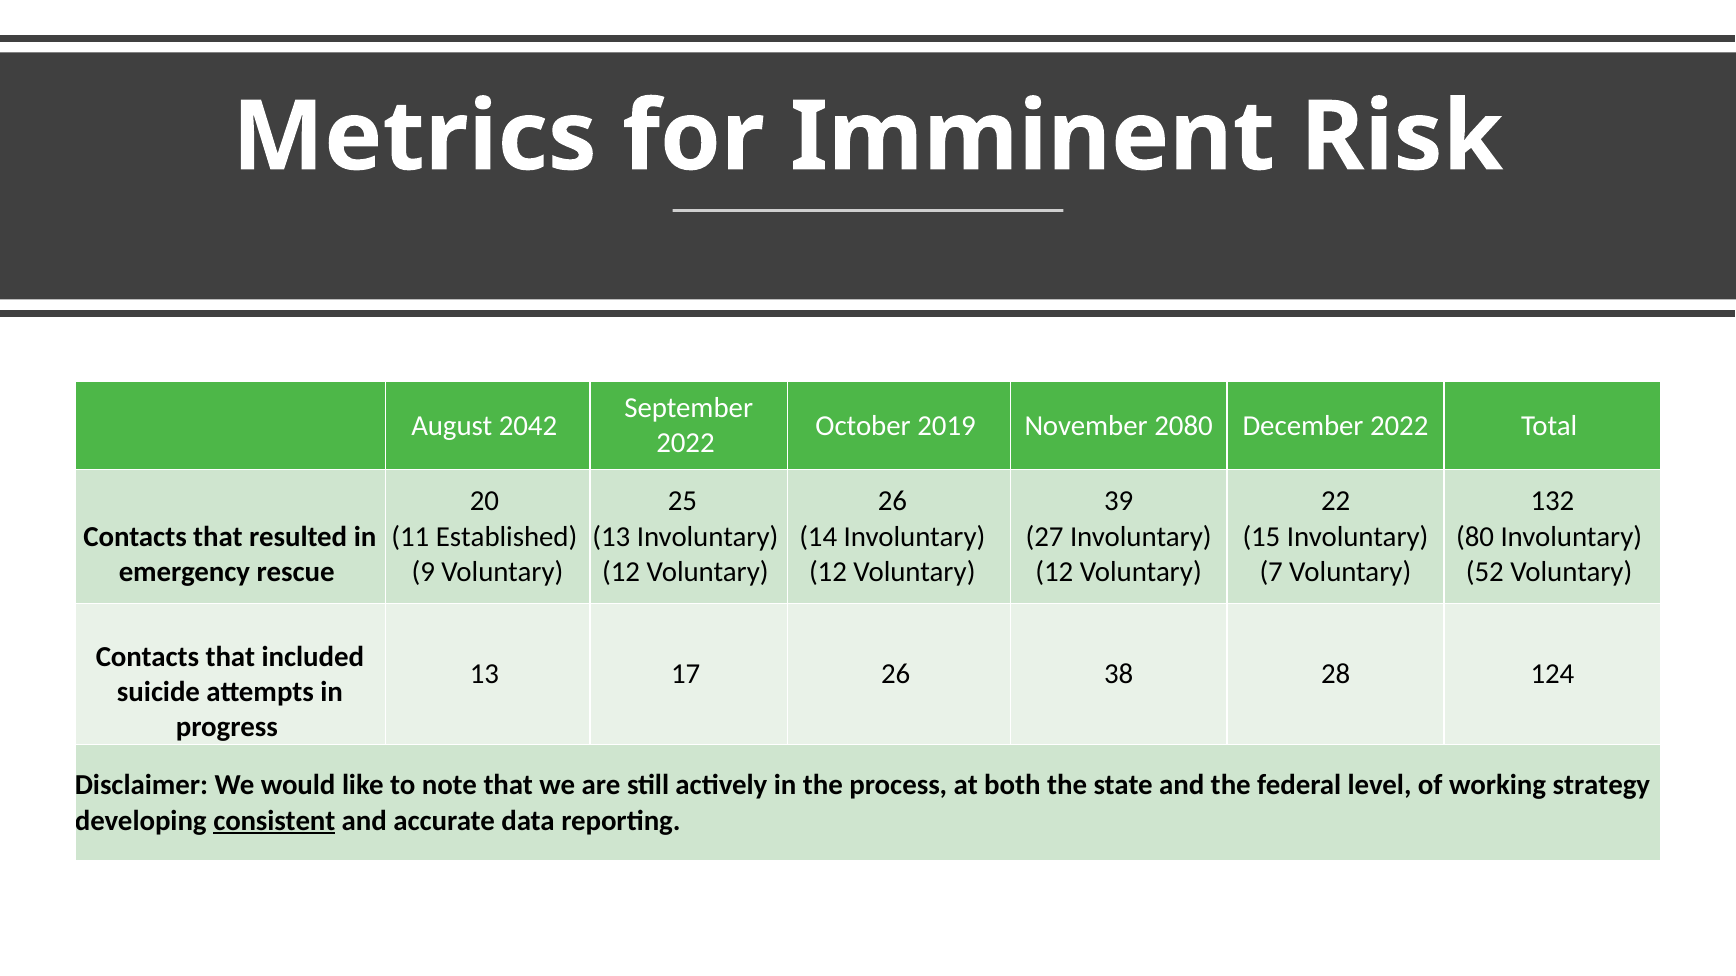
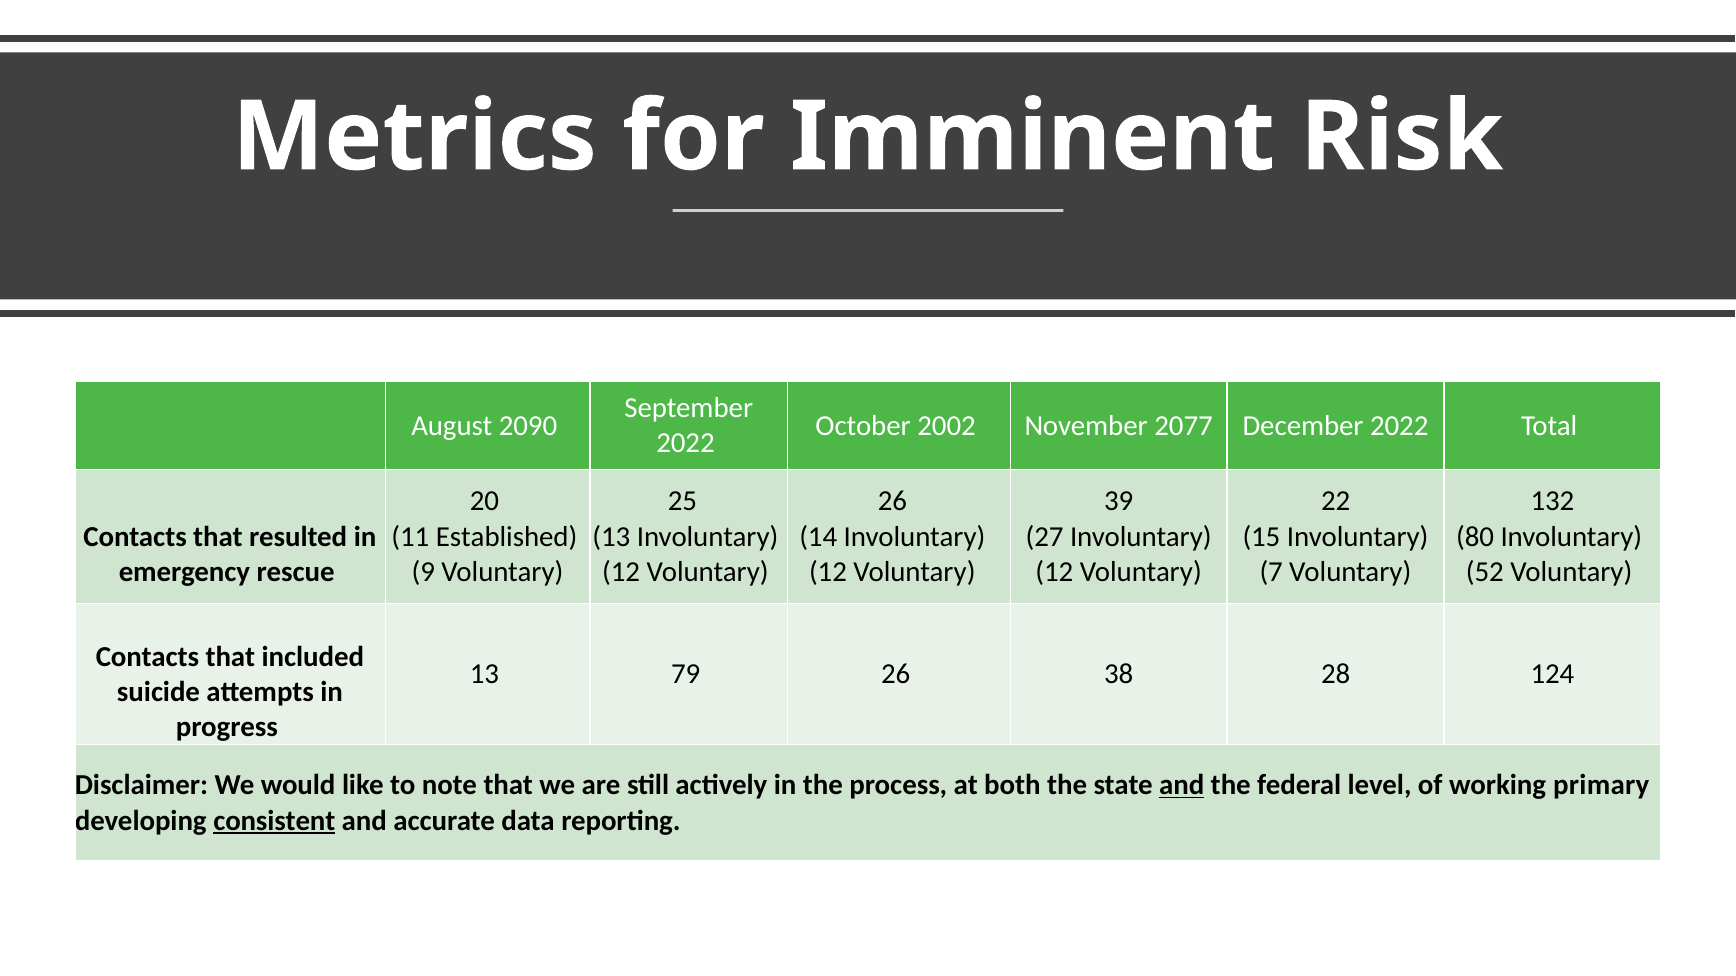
2042: 2042 -> 2090 (528, 426)
2019: 2019 -> 2002 (947, 426)
2080: 2080 -> 2077 (1184, 426)
17: 17 -> 79 (686, 675)
and underline: none -> present (1182, 786)
strategy: strategy -> primary (1601, 786)
